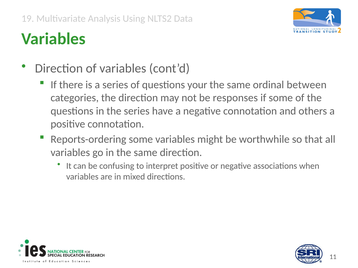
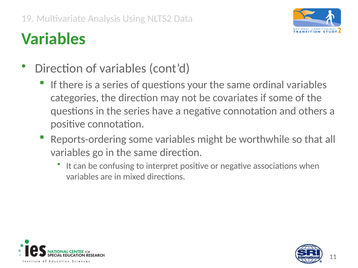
ordinal between: between -> variables (307, 85)
responses: responses -> covariates (235, 98)
